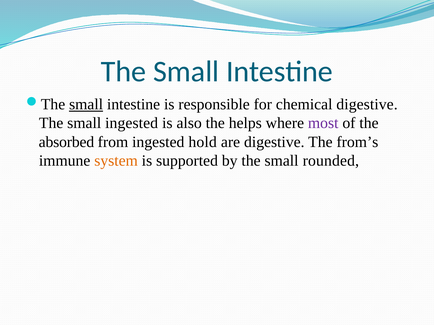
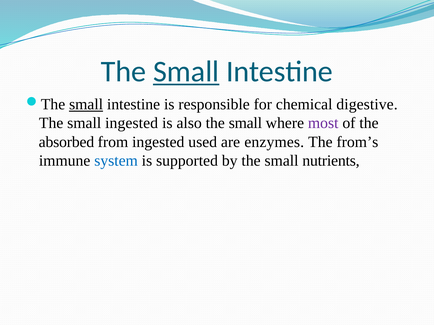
Small underline: none -> present (186, 72)
also the helps: helps -> small (245, 123)
hold: hold -> used (203, 142)
are digestive: digestive -> enzymes (274, 142)
system colour: orange -> blue (116, 161)
rounded: rounded -> nutrients (331, 161)
